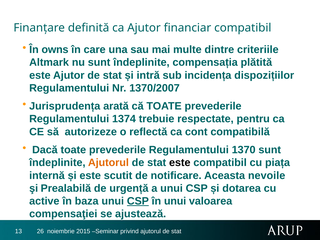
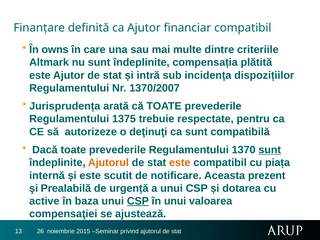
1374: 1374 -> 1375 (124, 119)
reflectă: reflectă -> deţinuţi (148, 132)
ca cont: cont -> sunt (196, 132)
sunt underline: none -> present (270, 150)
este colour: black -> orange (180, 163)
nevoile: nevoile -> prezent (267, 176)
